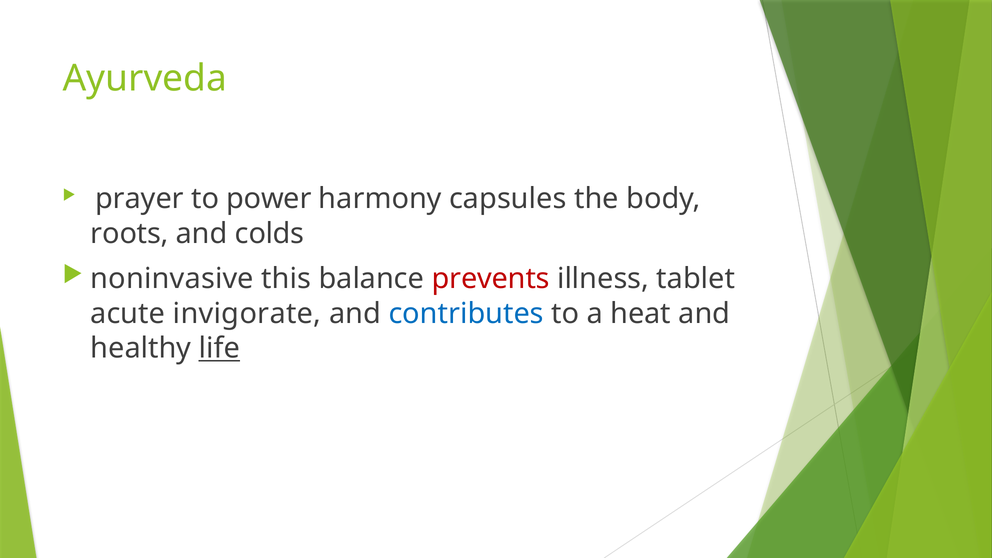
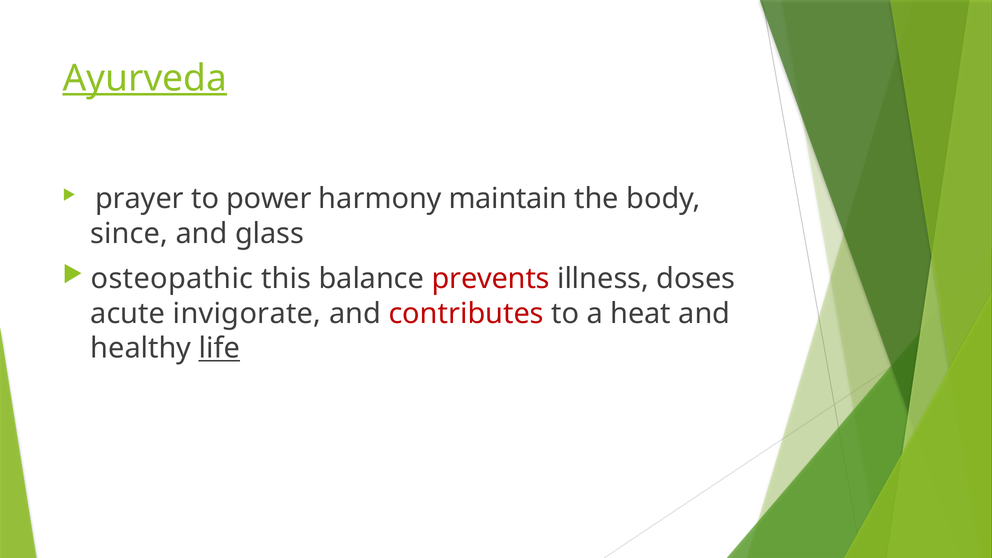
Ayurveda underline: none -> present (145, 78)
capsules: capsules -> maintain (508, 199)
roots: roots -> since (129, 234)
colds: colds -> glass (269, 234)
noninvasive: noninvasive -> osteopathic (172, 279)
tablet: tablet -> doses (696, 279)
contributes colour: blue -> red (466, 313)
